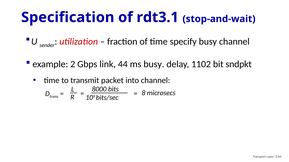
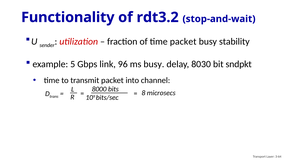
Specification: Specification -> Functionality (68, 17)
rdt3.1: rdt3.1 -> rdt3.2 (158, 17)
time specify: specify -> packet (183, 42)
busy channel: channel -> stability (234, 42)
2: 2 -> 5 (73, 64)
44: 44 -> 96 (123, 64)
1102: 1102 -> 8030 (201, 64)
